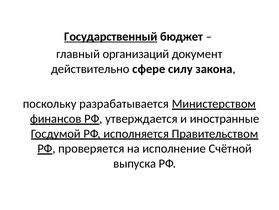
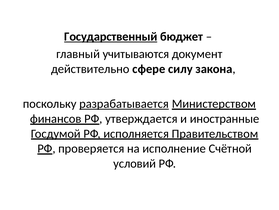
организаций: организаций -> учитываются (136, 54)
разрабатывается underline: none -> present (124, 103)
выпуска: выпуска -> условий (135, 163)
